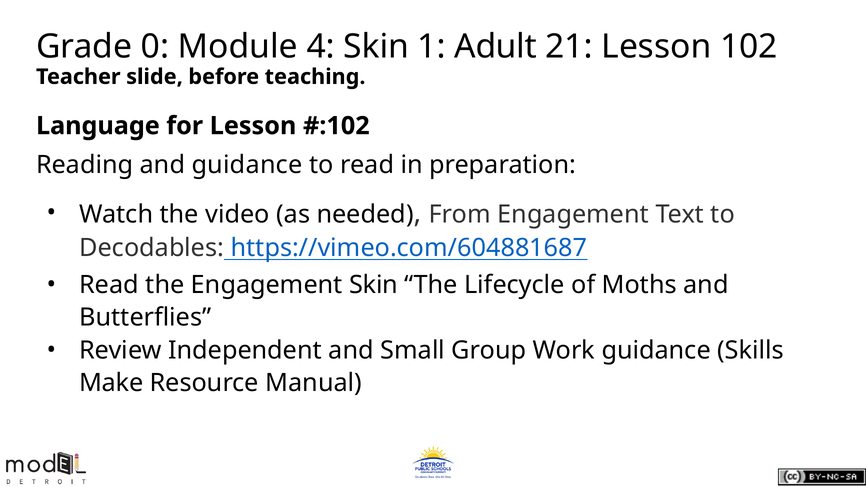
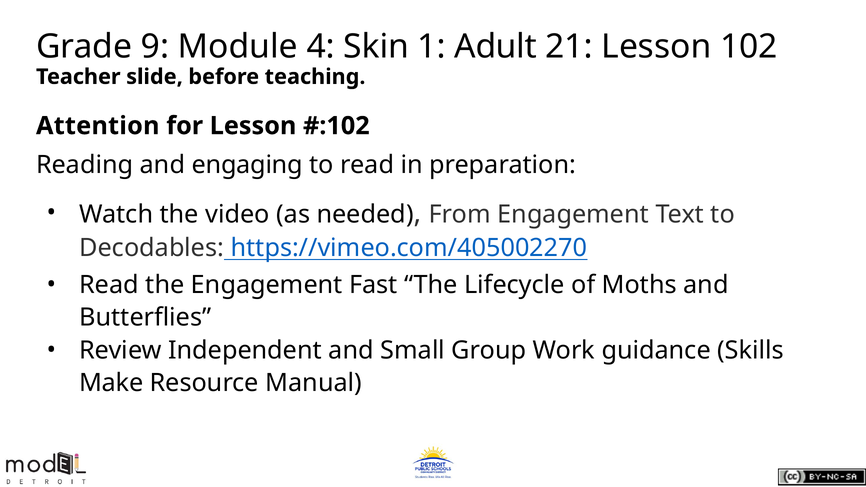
0: 0 -> 9 (155, 47)
Language: Language -> Attention (98, 126)
and guidance: guidance -> engaging (247, 165)
https://vimeo.com/604881687: https://vimeo.com/604881687 -> https://vimeo.com/405002270 (409, 248)
Engagement Skin: Skin -> Fast (373, 285)
